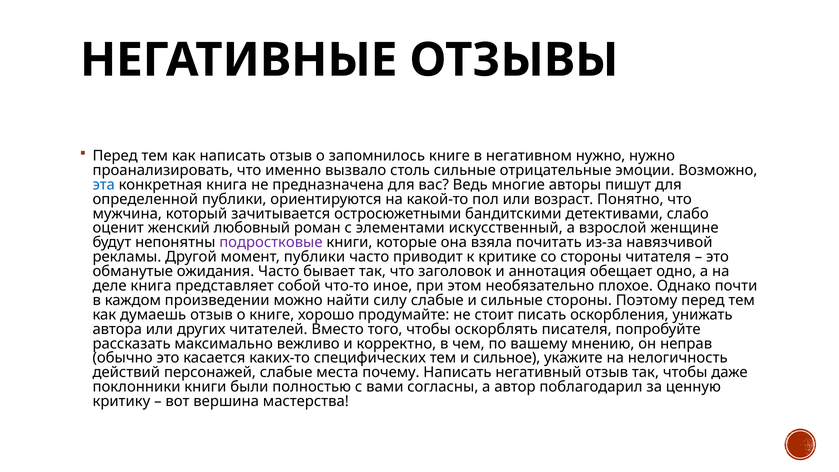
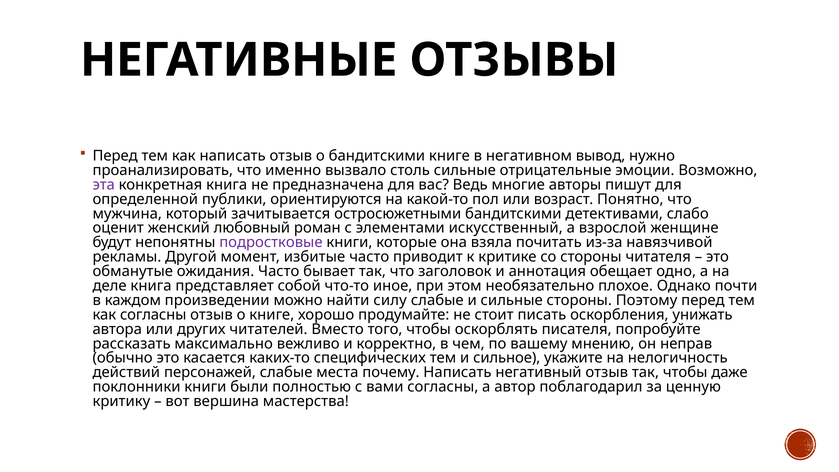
о запомнилось: запомнилось -> бандитскими (377, 156)
негативном нужно: нужно -> вывод (601, 156)
эта colour: blue -> purple (104, 185)
момент публики: публики -> избитые (315, 257)
как думаешь: думаешь -> согласны (153, 315)
